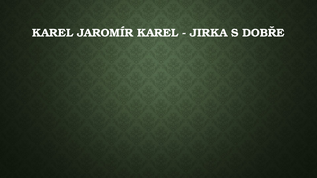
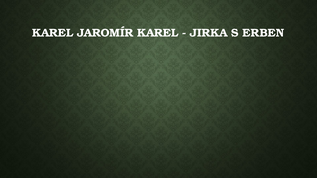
DOBŘE: DOBŘE -> ERBEN (263, 33)
